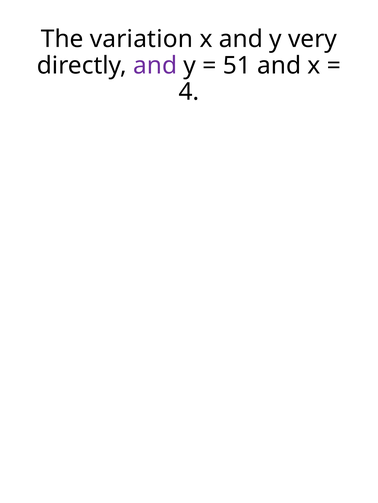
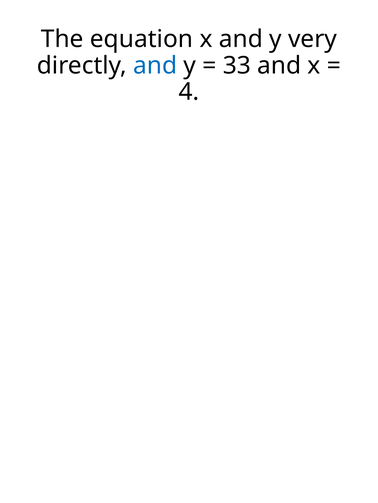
variation: variation -> equation (141, 39)
and colour: purple -> blue (155, 66)
51: 51 -> 33 (237, 66)
